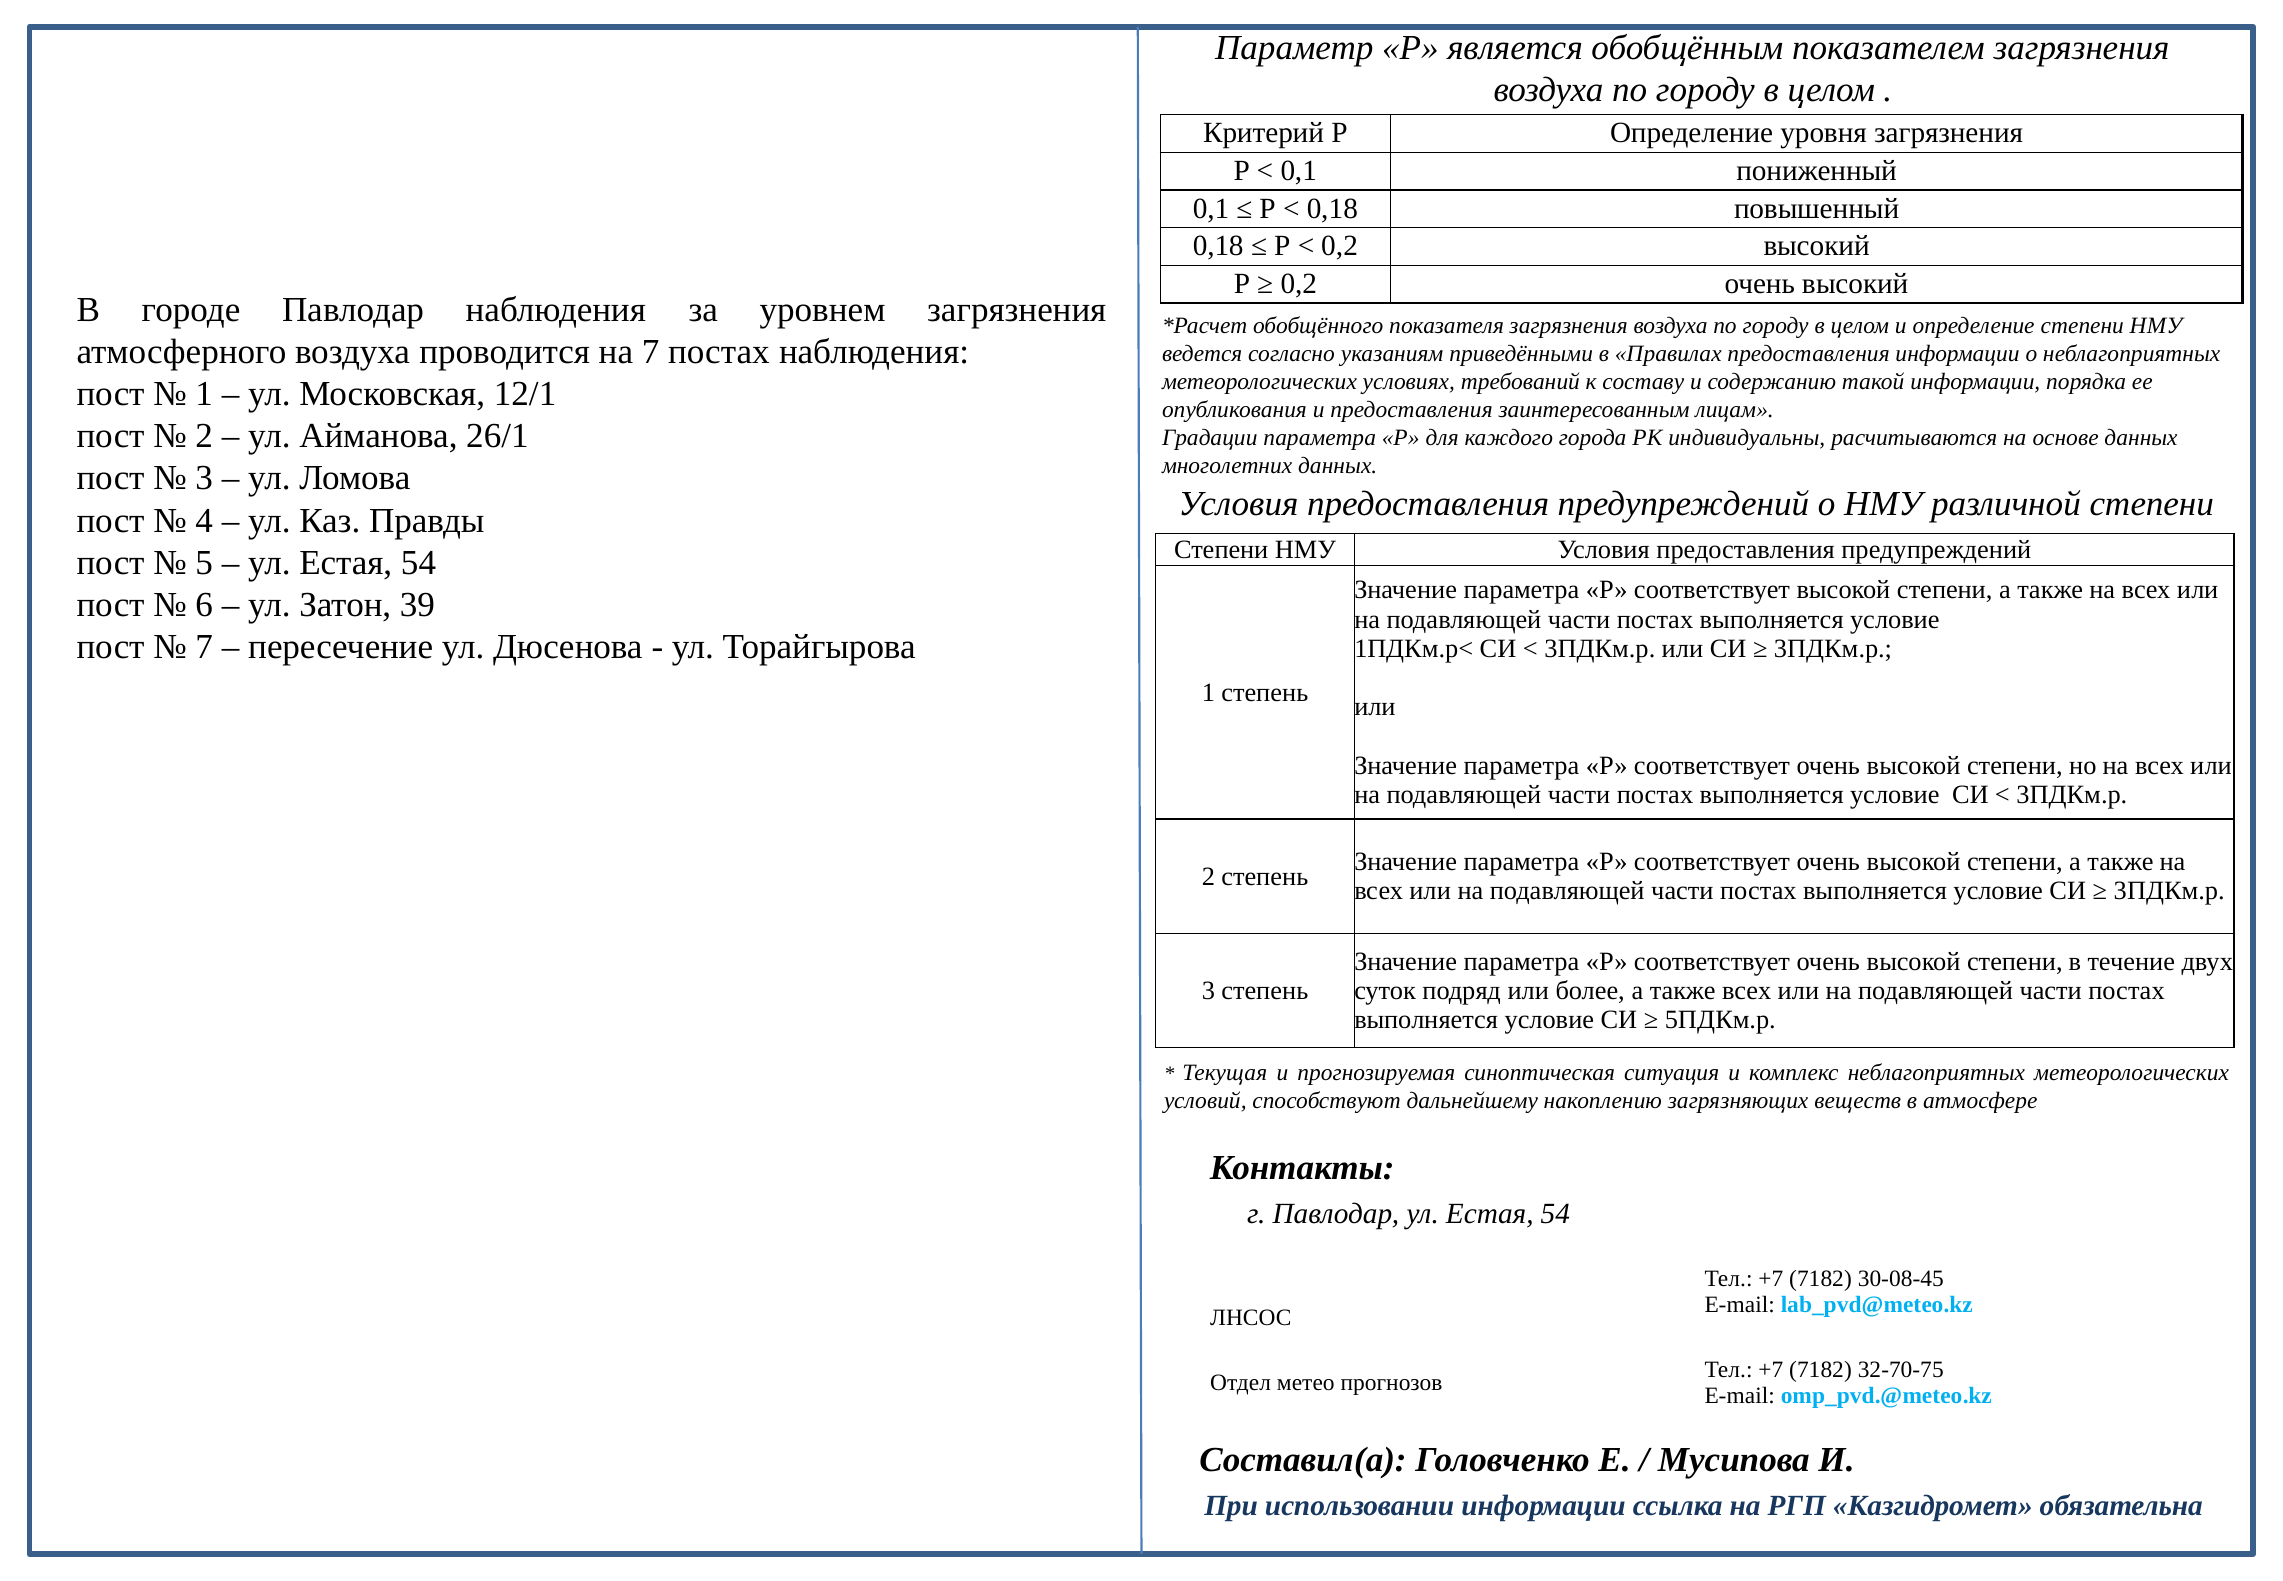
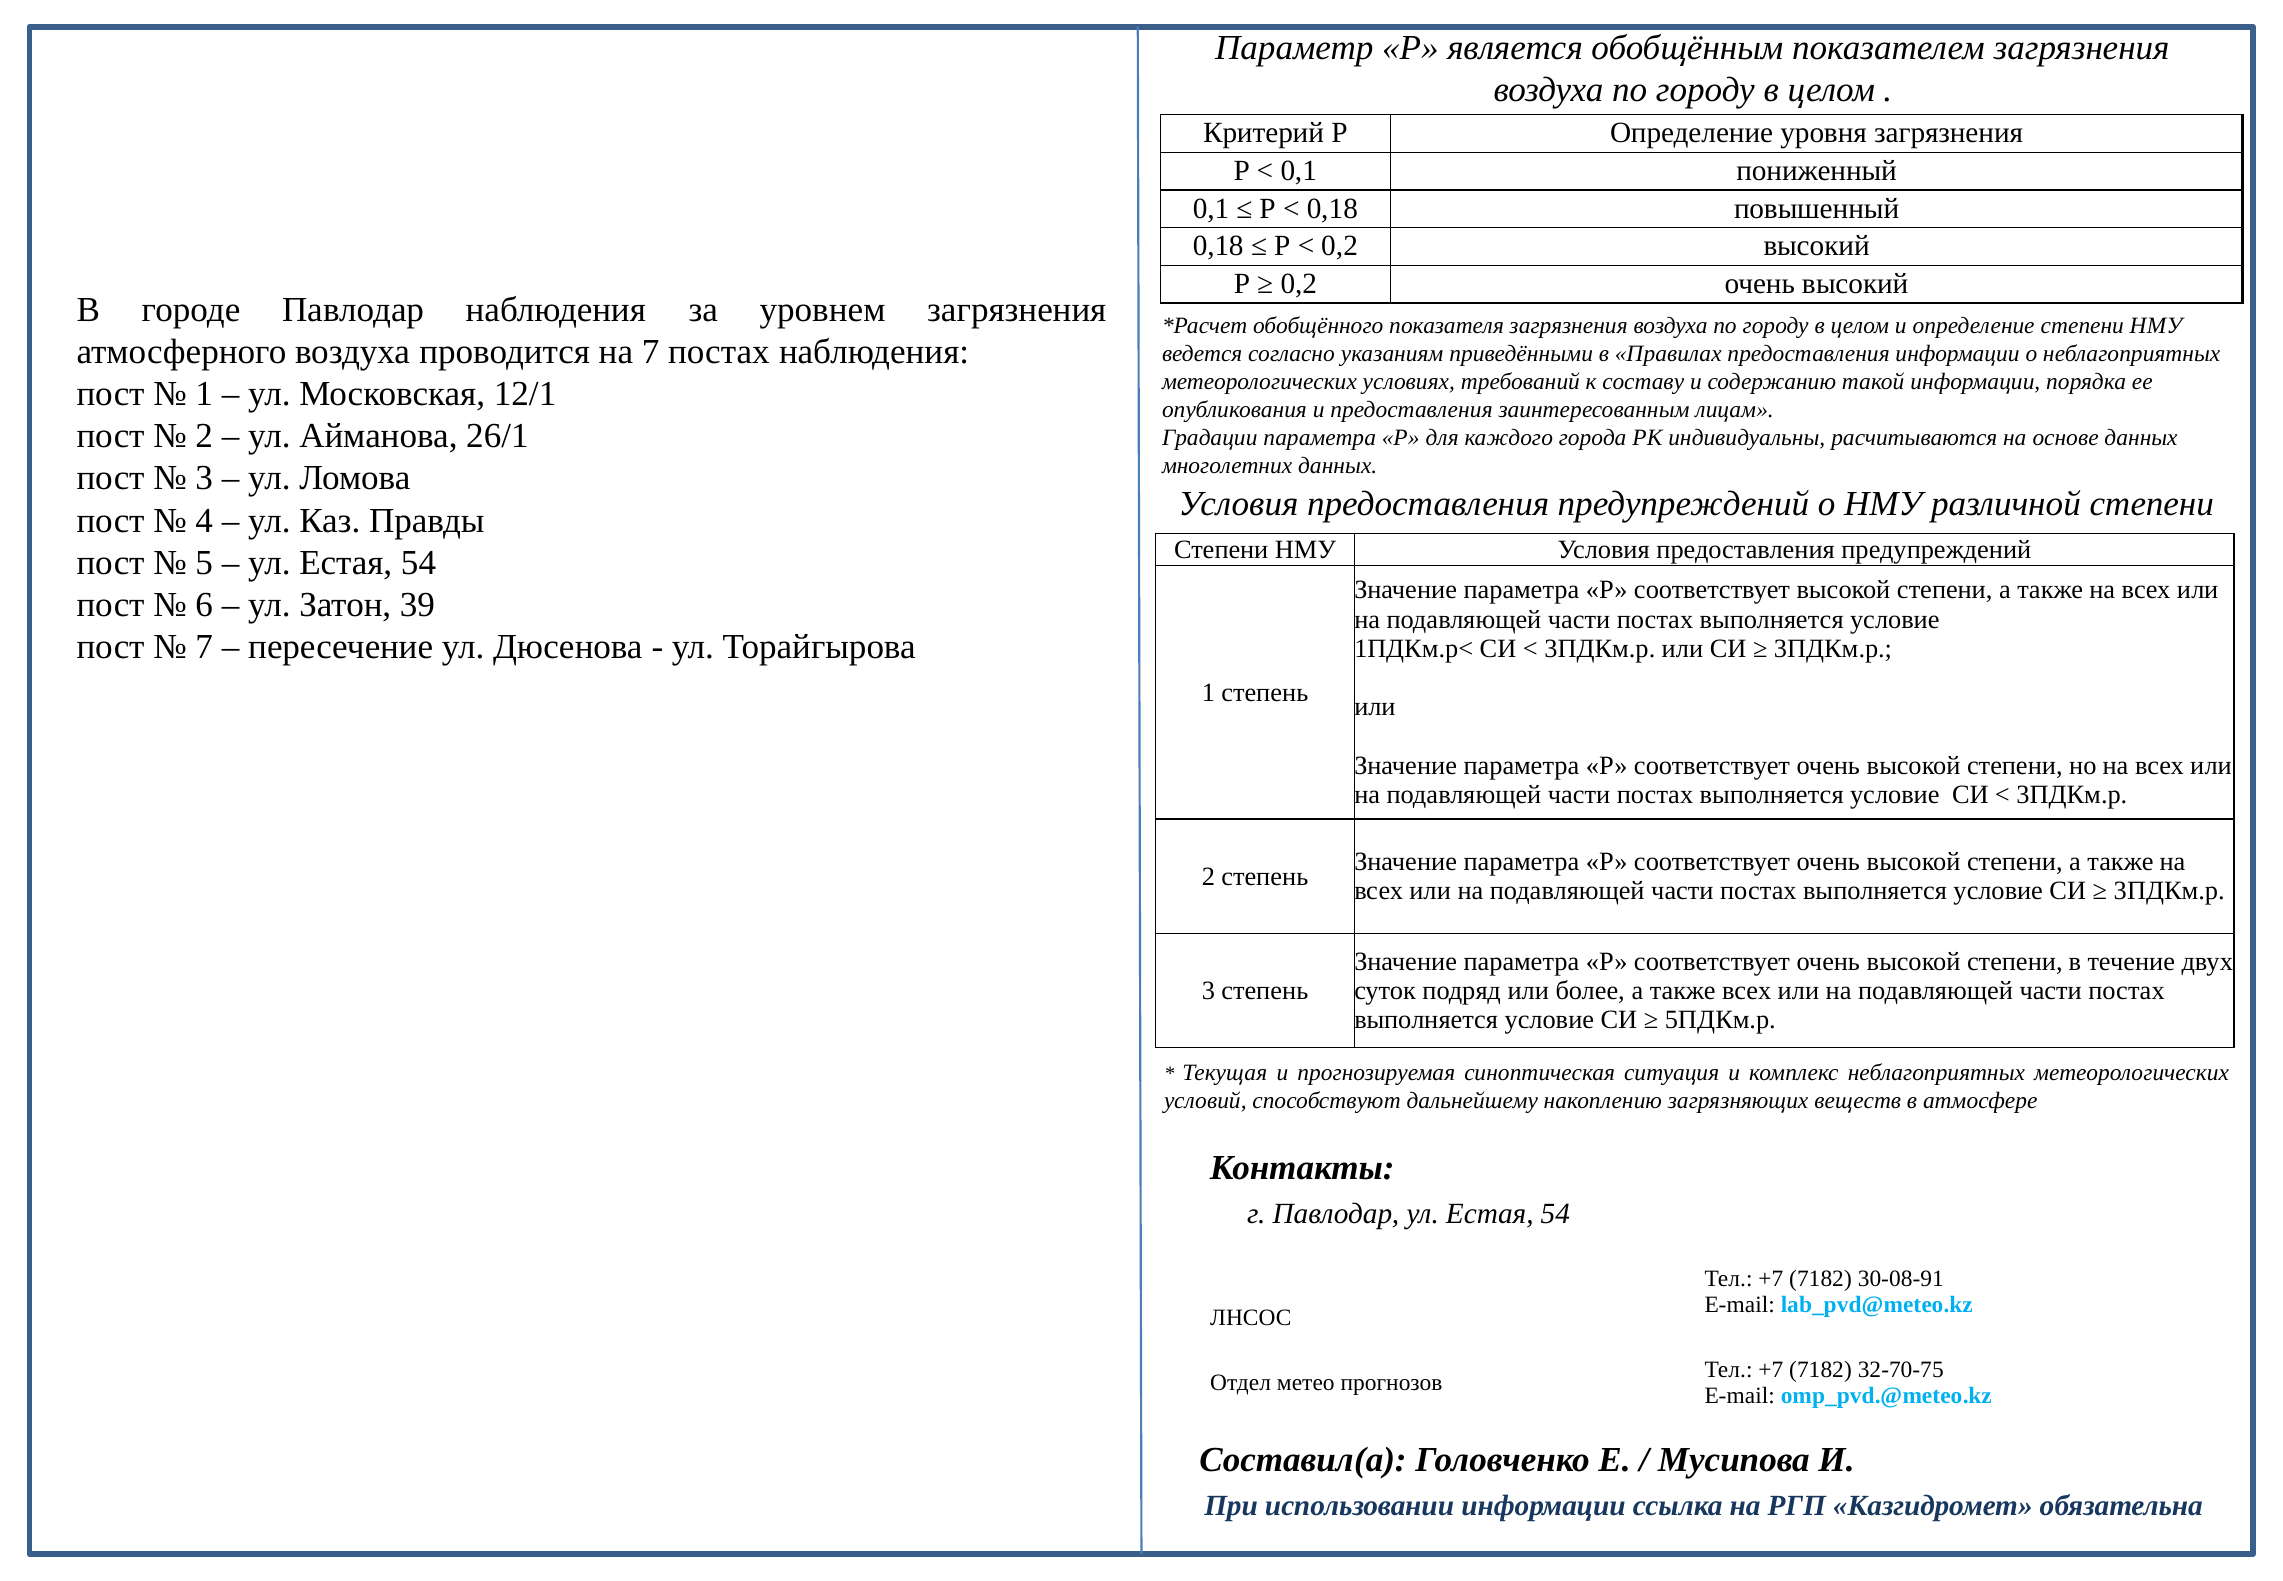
30-08-45: 30-08-45 -> 30-08-91 (1901, 1278)
